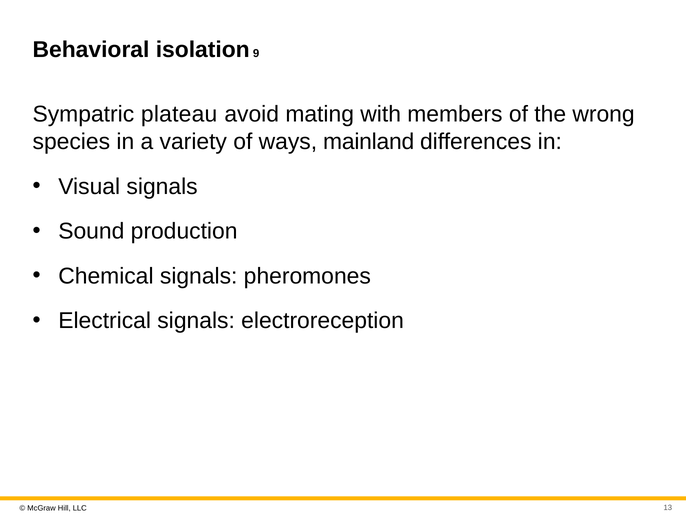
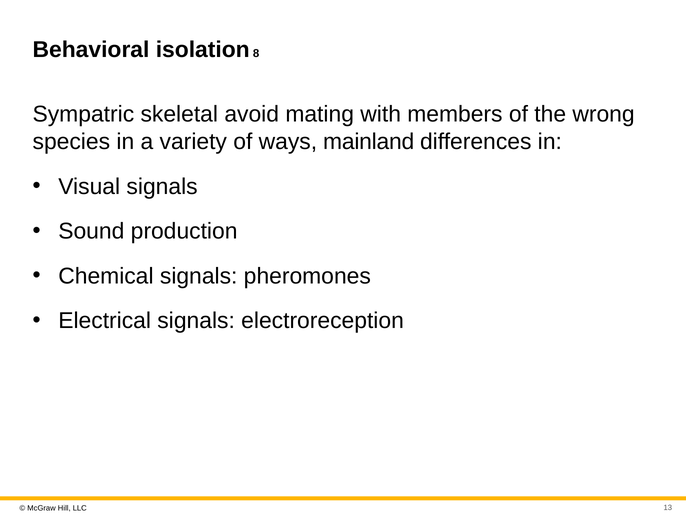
9: 9 -> 8 (256, 54)
plateau: plateau -> skeletal (179, 115)
